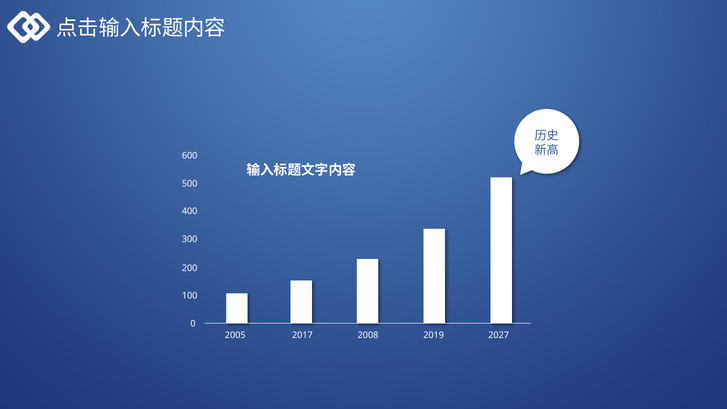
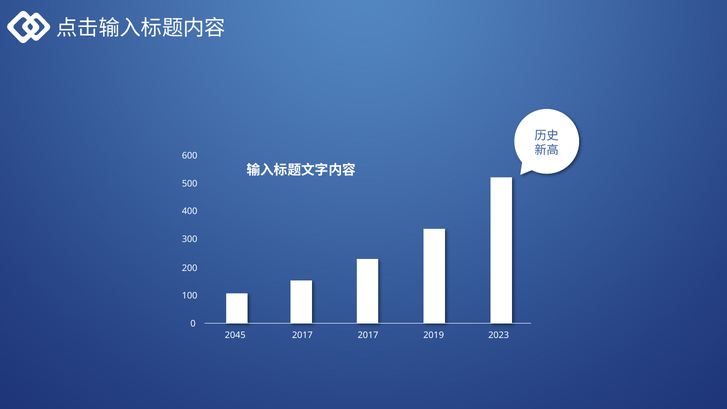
2005: 2005 -> 2045 (235, 335)
2017 2008: 2008 -> 2017 (368, 335)
2027: 2027 -> 2023 (499, 335)
